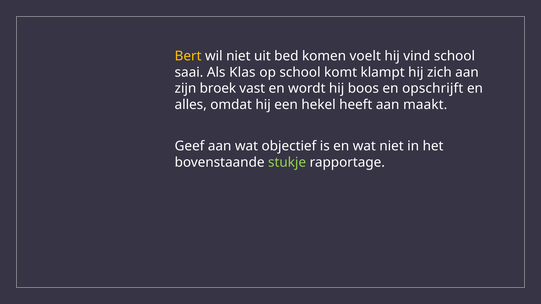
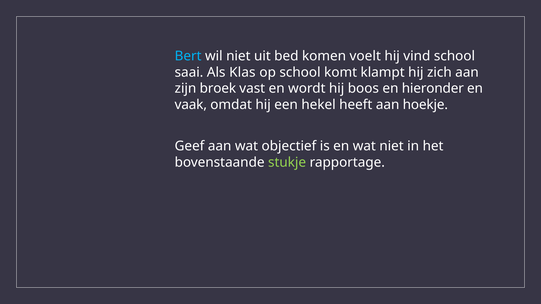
Bert colour: yellow -> light blue (188, 56)
opschrijft: opschrijft -> hieronder (433, 89)
alles: alles -> vaak (191, 105)
maakt: maakt -> hoekje (425, 105)
